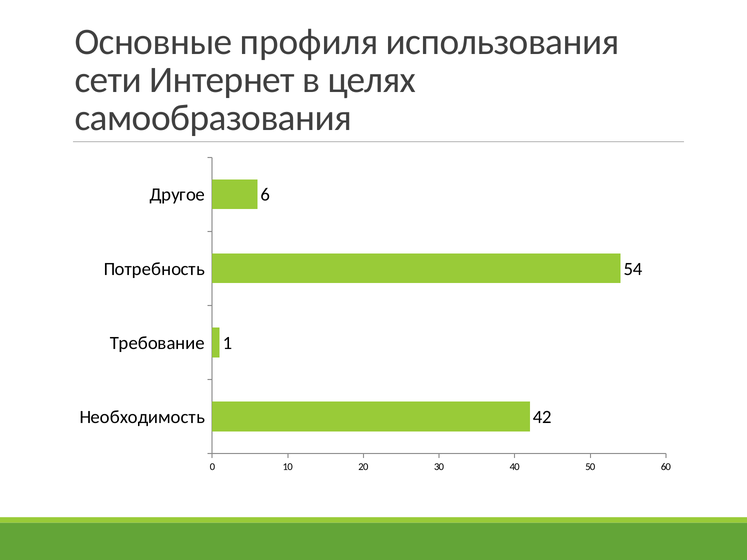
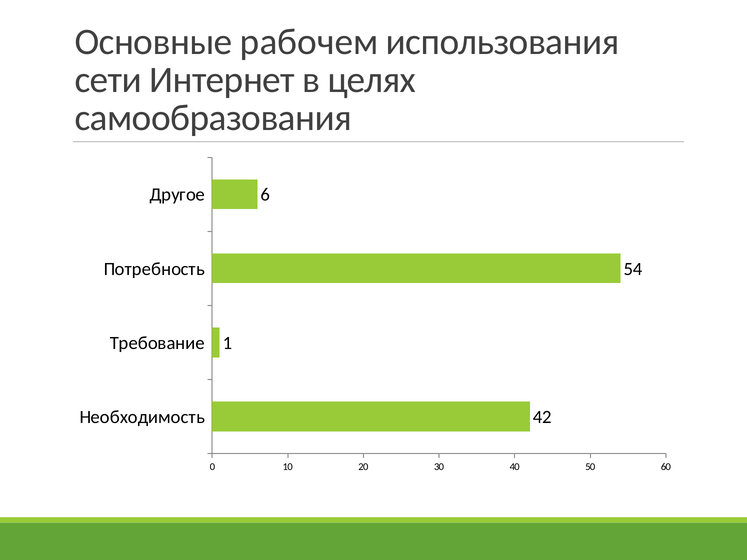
профиля: профиля -> рабочем (309, 42)
